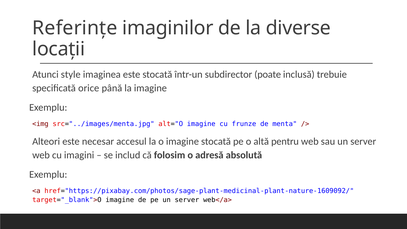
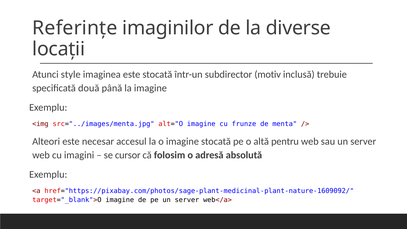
poate: poate -> motiv (268, 75)
orice: orice -> două (89, 88)
includ: includ -> cursor (128, 155)
